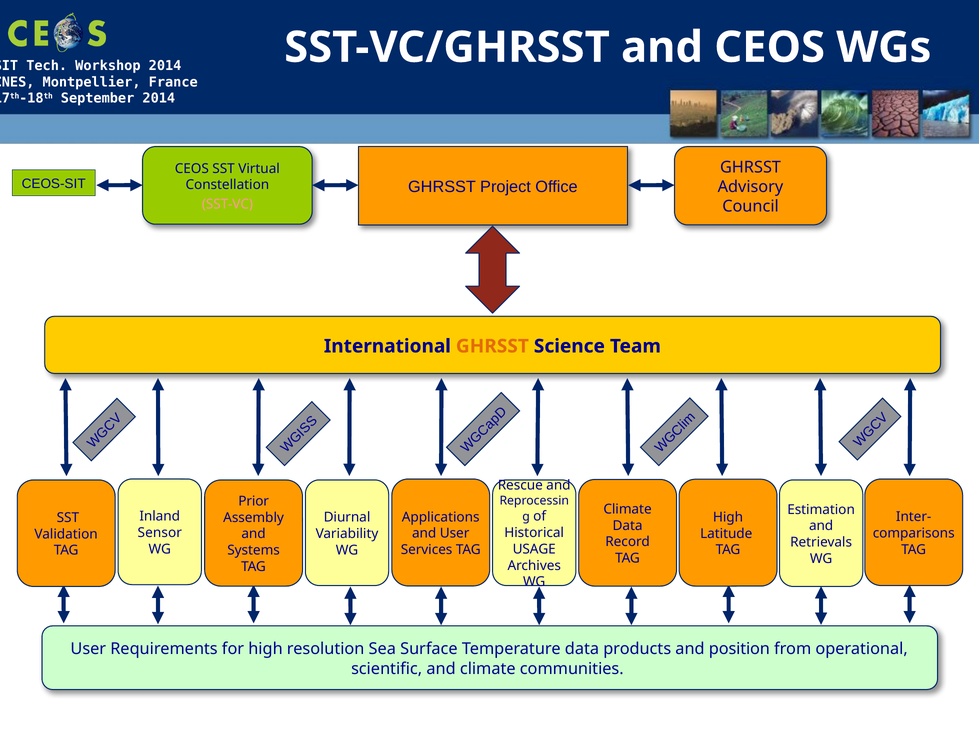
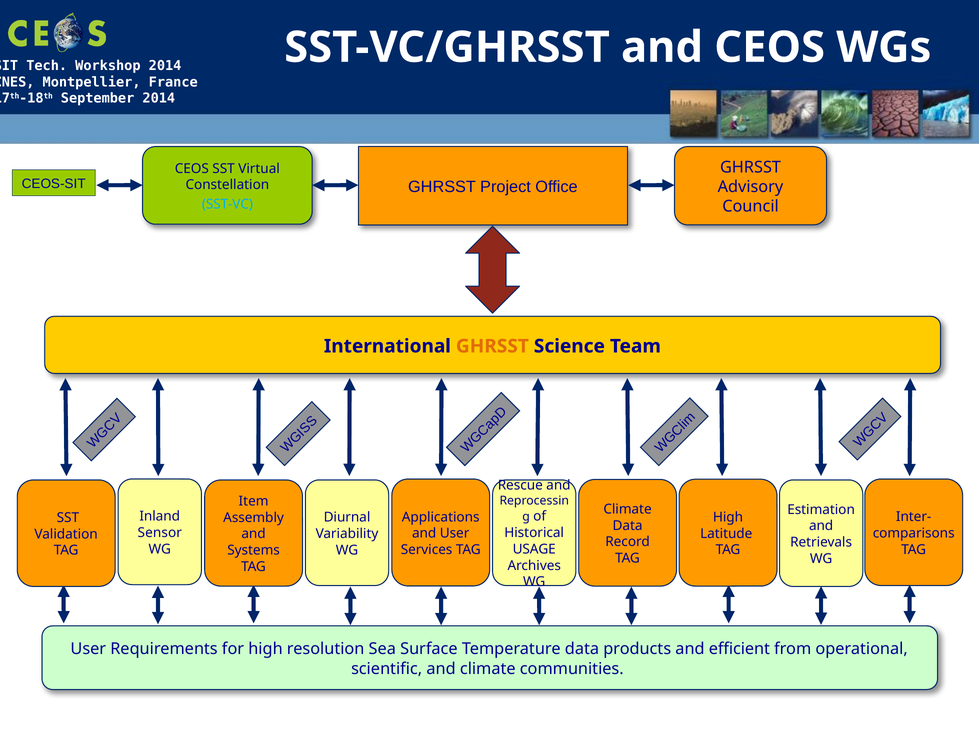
SST-VC colour: pink -> light blue (227, 204)
Prior: Prior -> Item (254, 501)
position: position -> efficient (739, 648)
